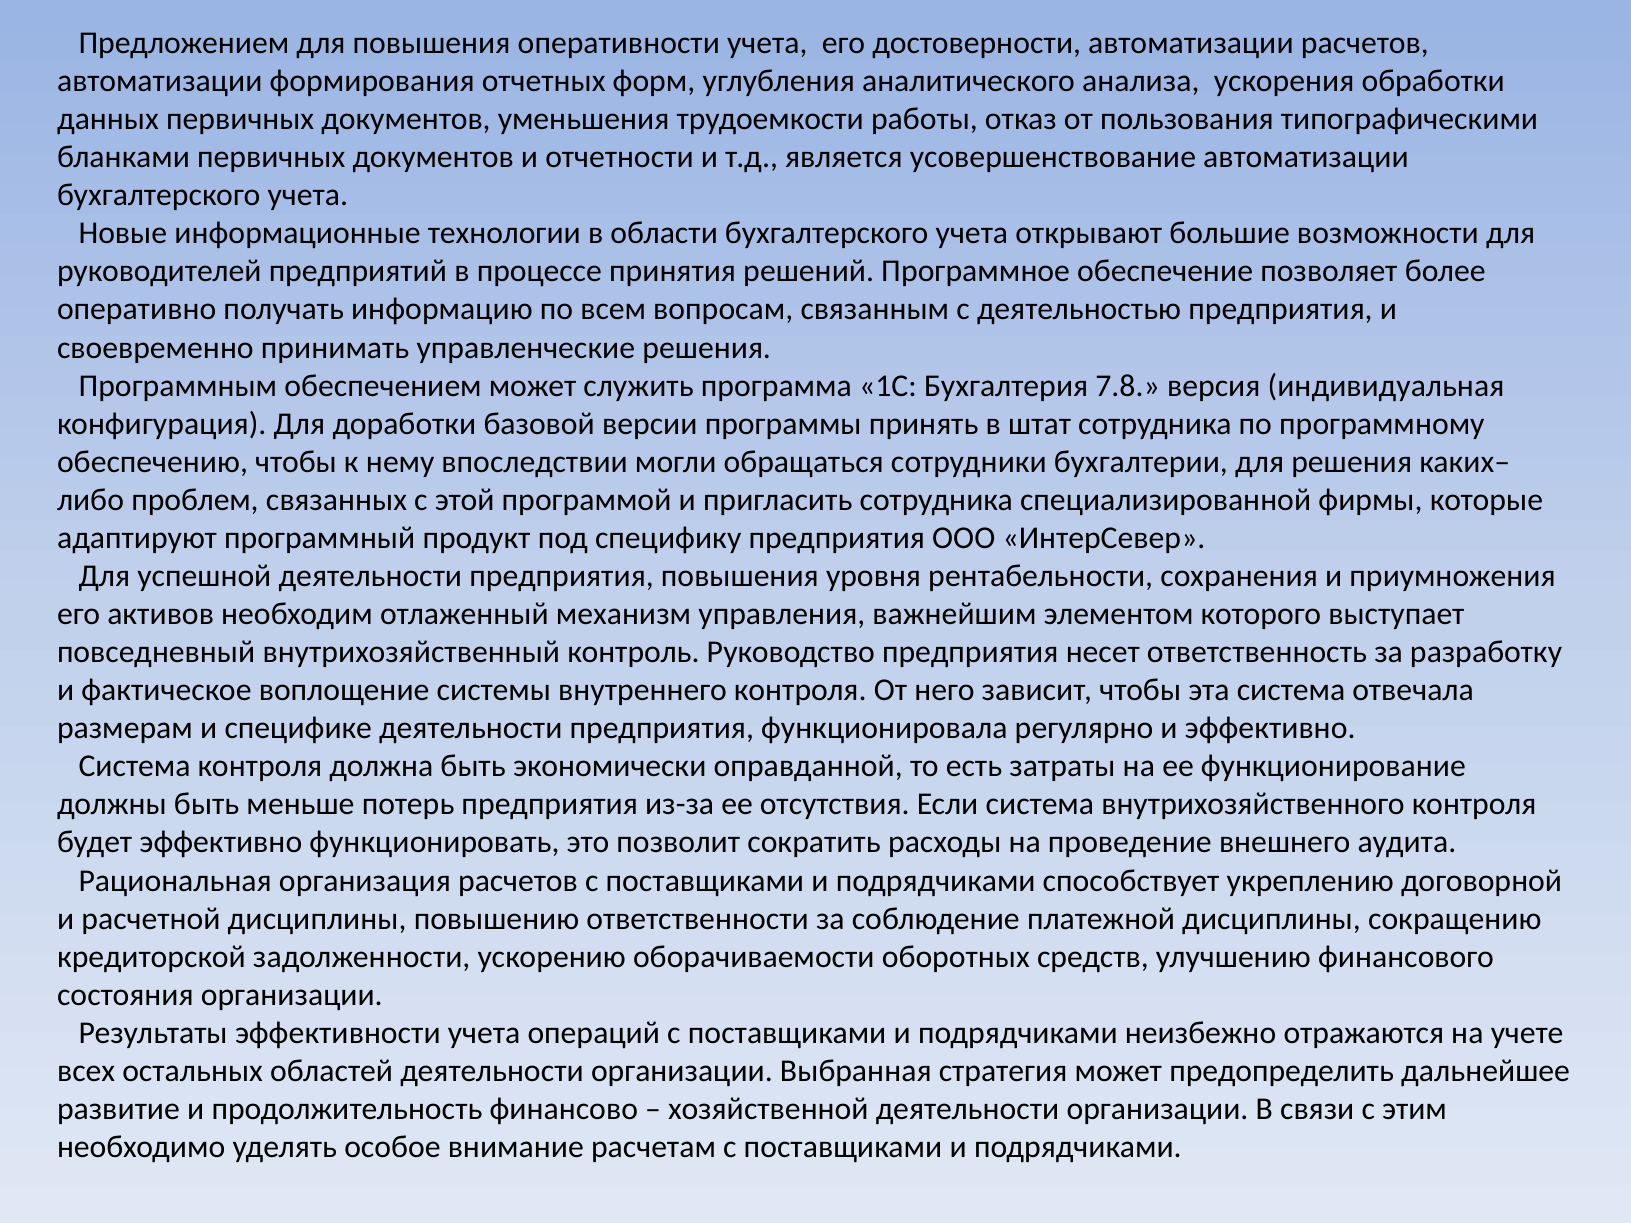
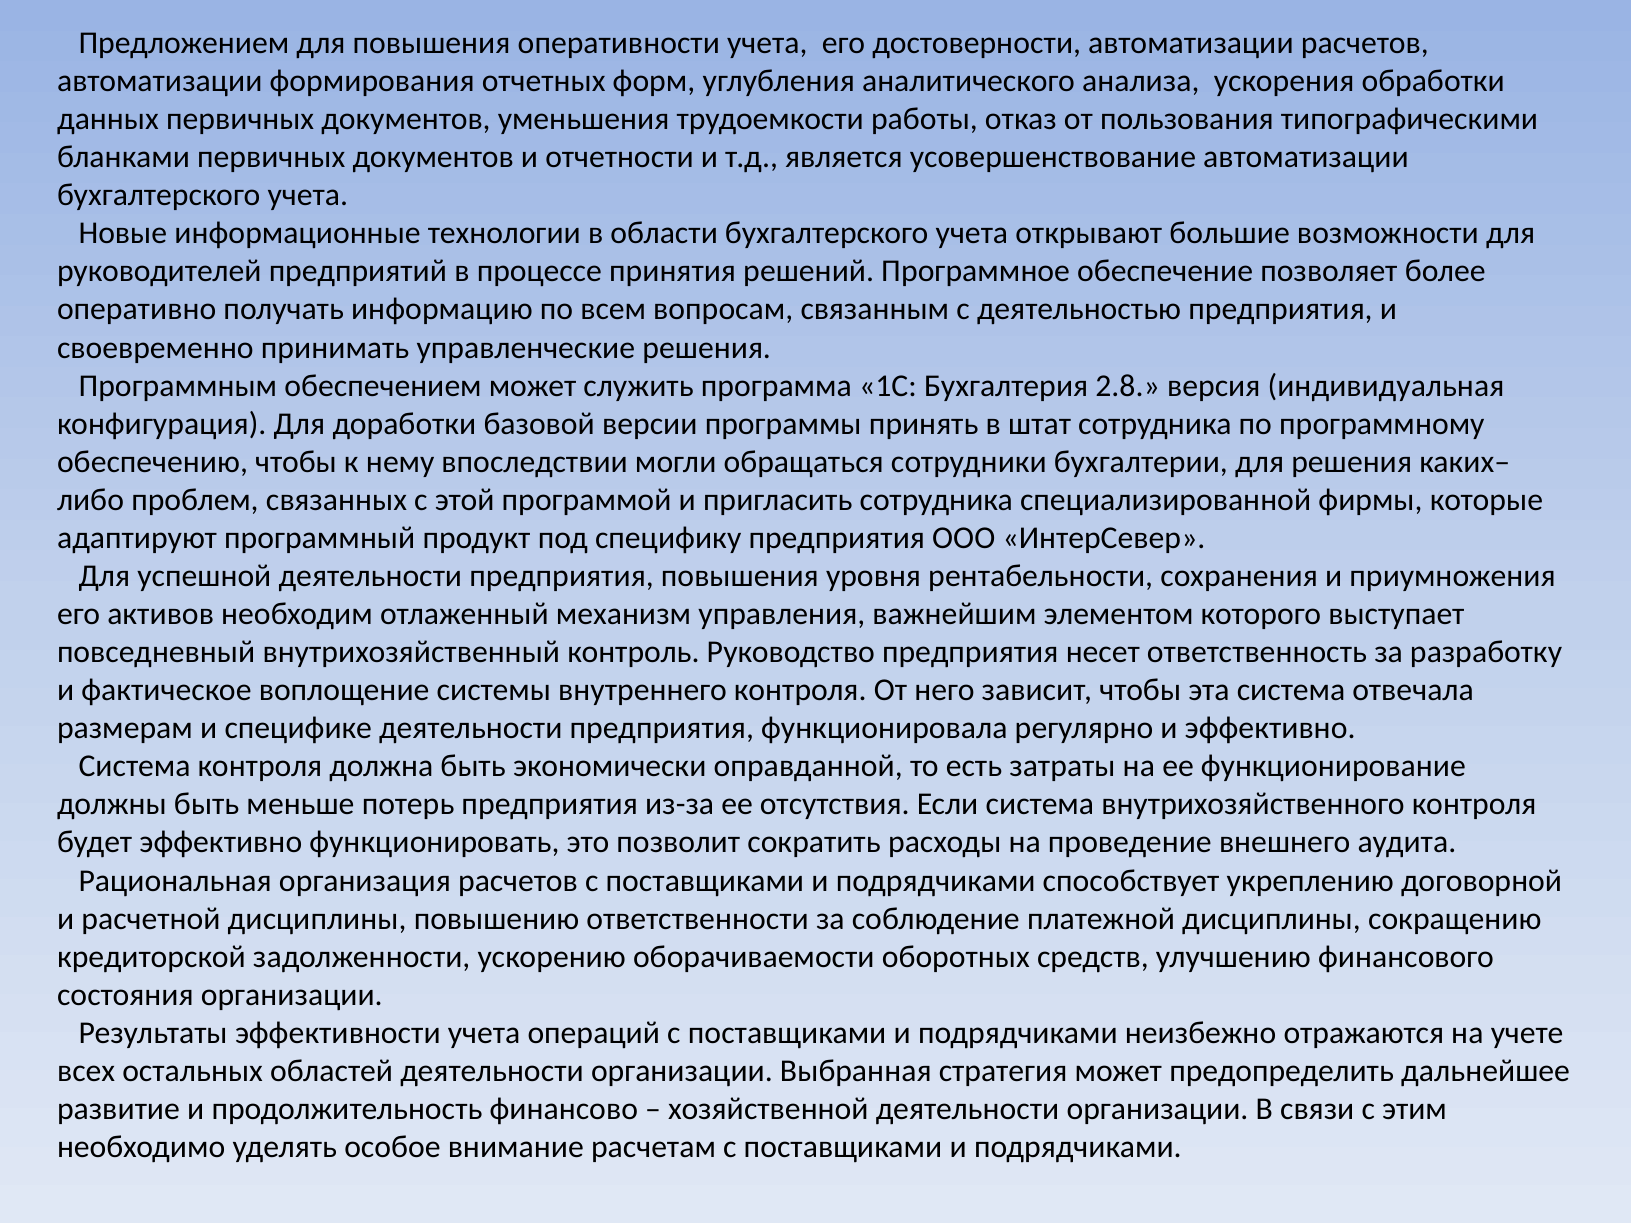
7.8: 7.8 -> 2.8 (1128, 386)
